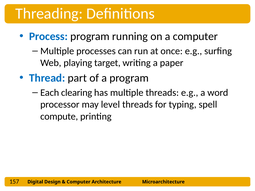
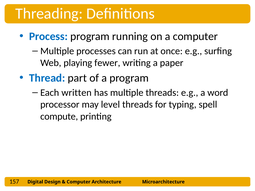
target: target -> fewer (107, 63)
clearing: clearing -> written (77, 93)
